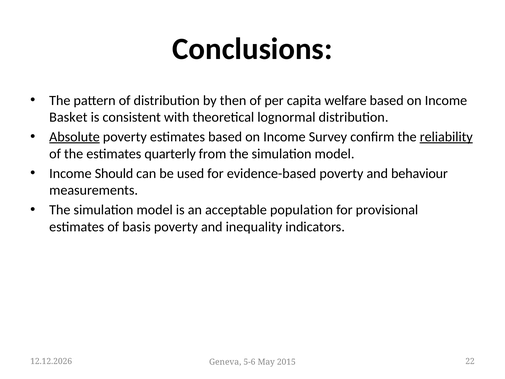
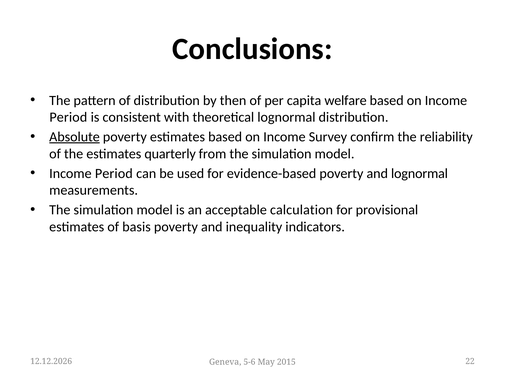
Basket: Basket -> Period (68, 117)
reliability underline: present -> none (446, 137)
Should: Should -> Period (114, 173)
and behaviour: behaviour -> lognormal (420, 173)
population: population -> calculation (302, 210)
